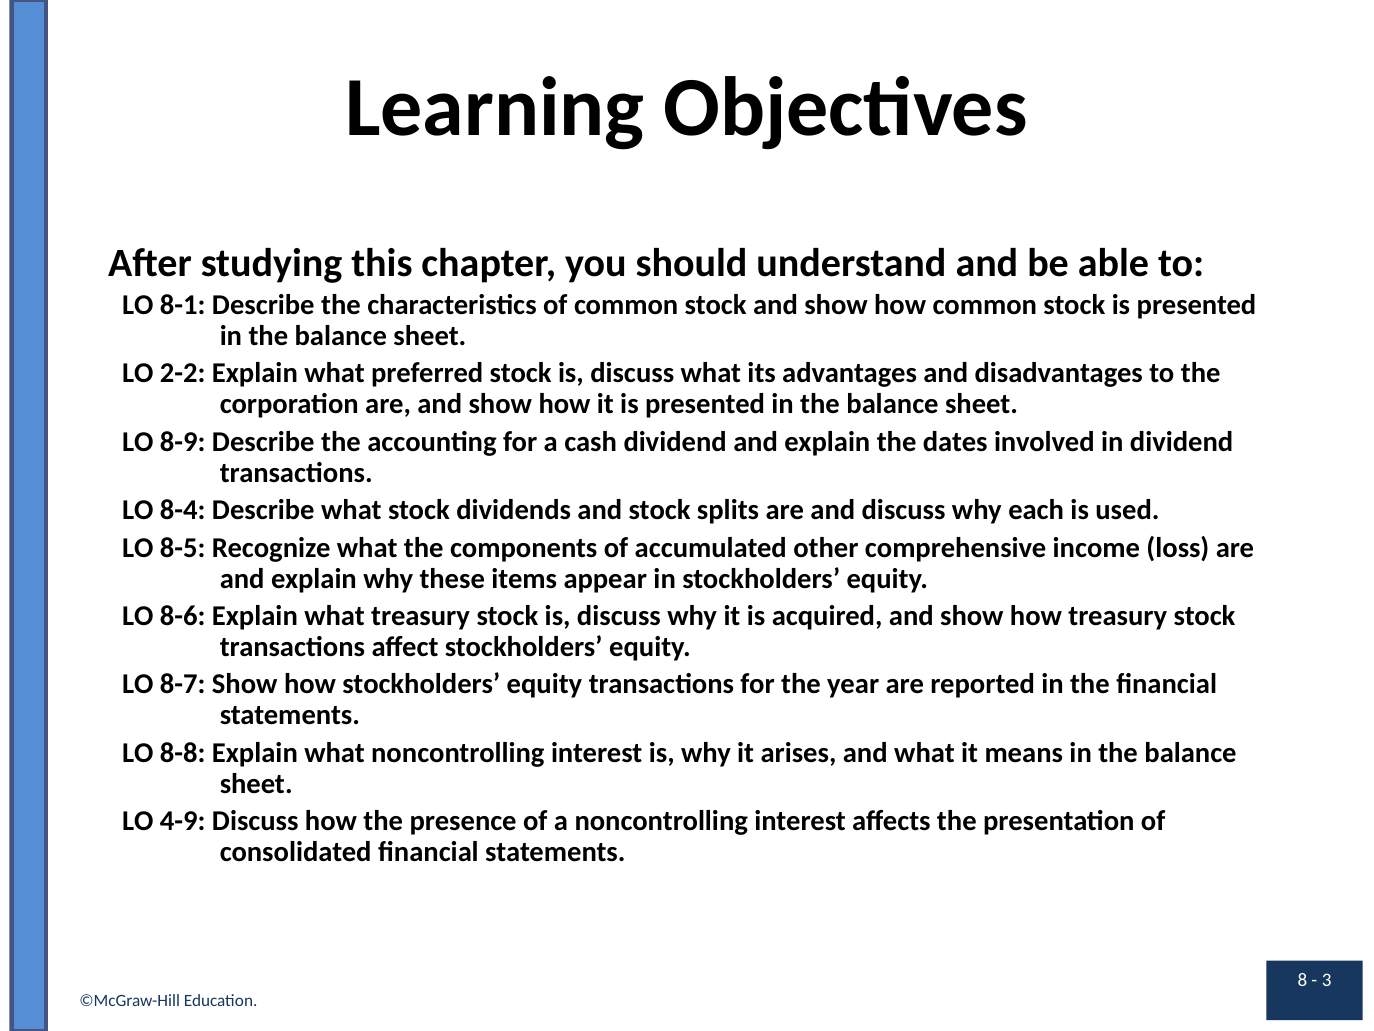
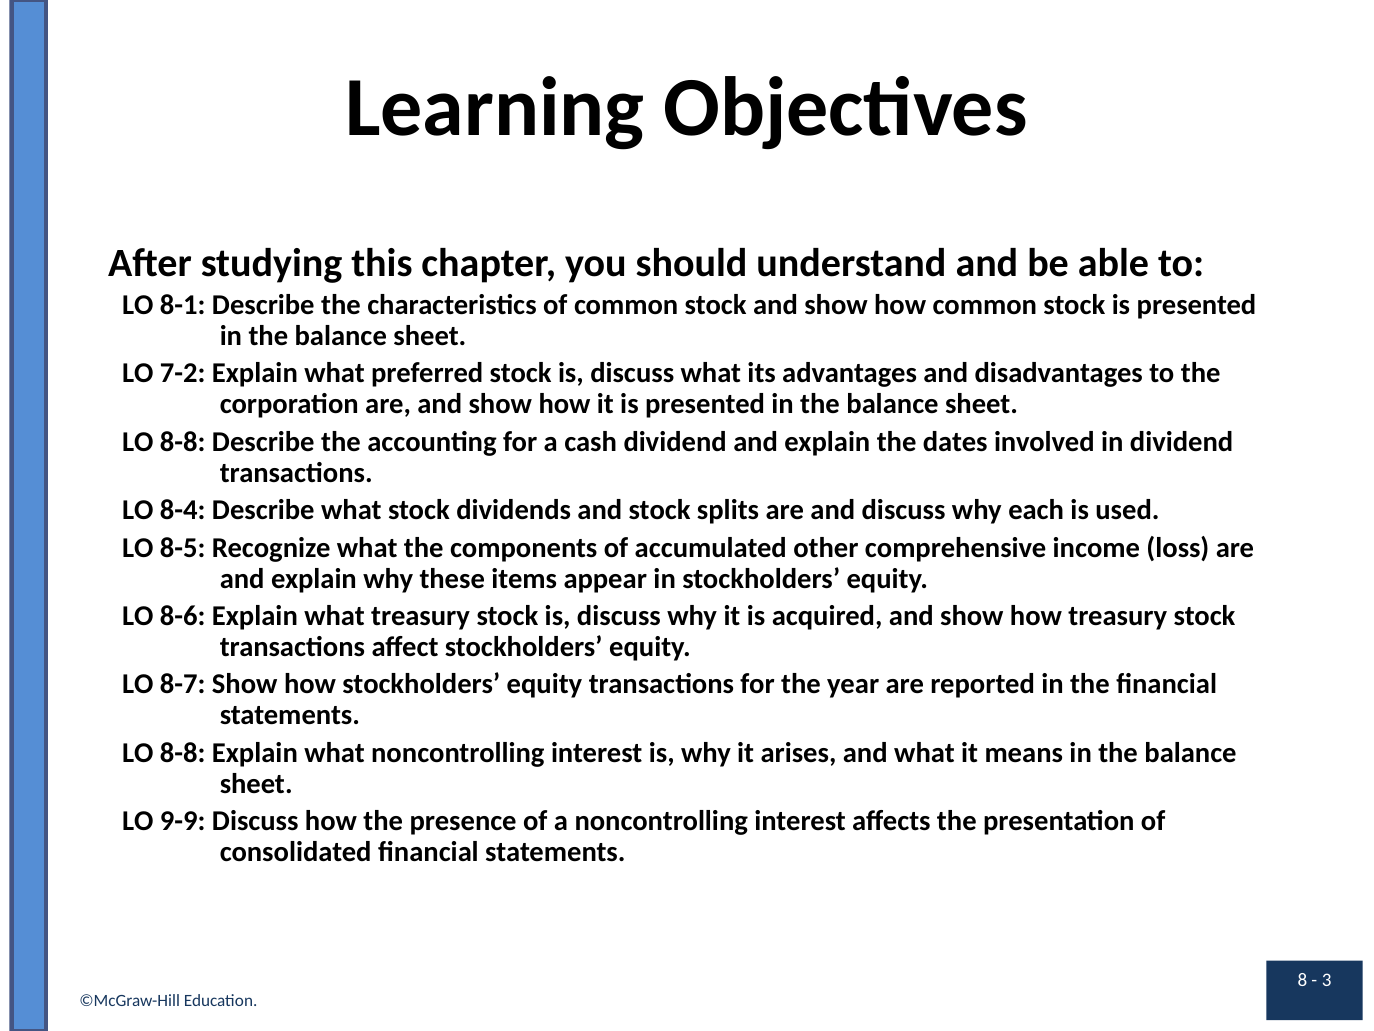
2-2: 2-2 -> 7-2 (183, 373)
8-9: 8-9 -> 8-8 (183, 442)
4-9: 4-9 -> 9-9 (183, 821)
